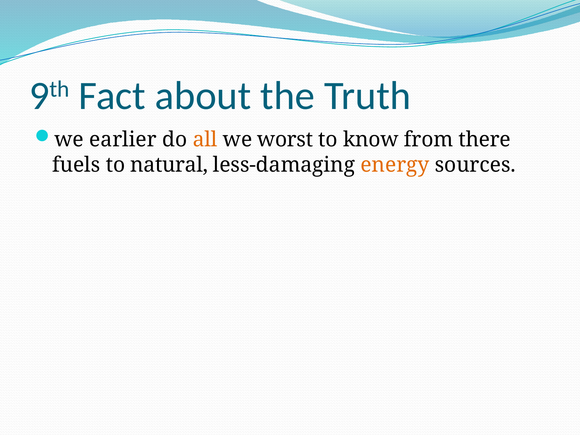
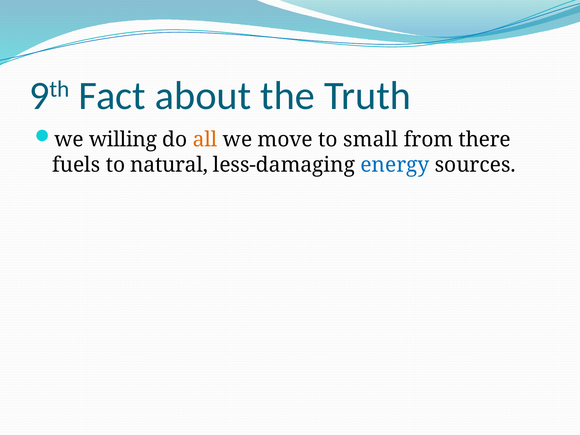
earlier: earlier -> willing (123, 140)
worst: worst -> move (285, 140)
know: know -> small (371, 140)
energy colour: orange -> blue (395, 165)
